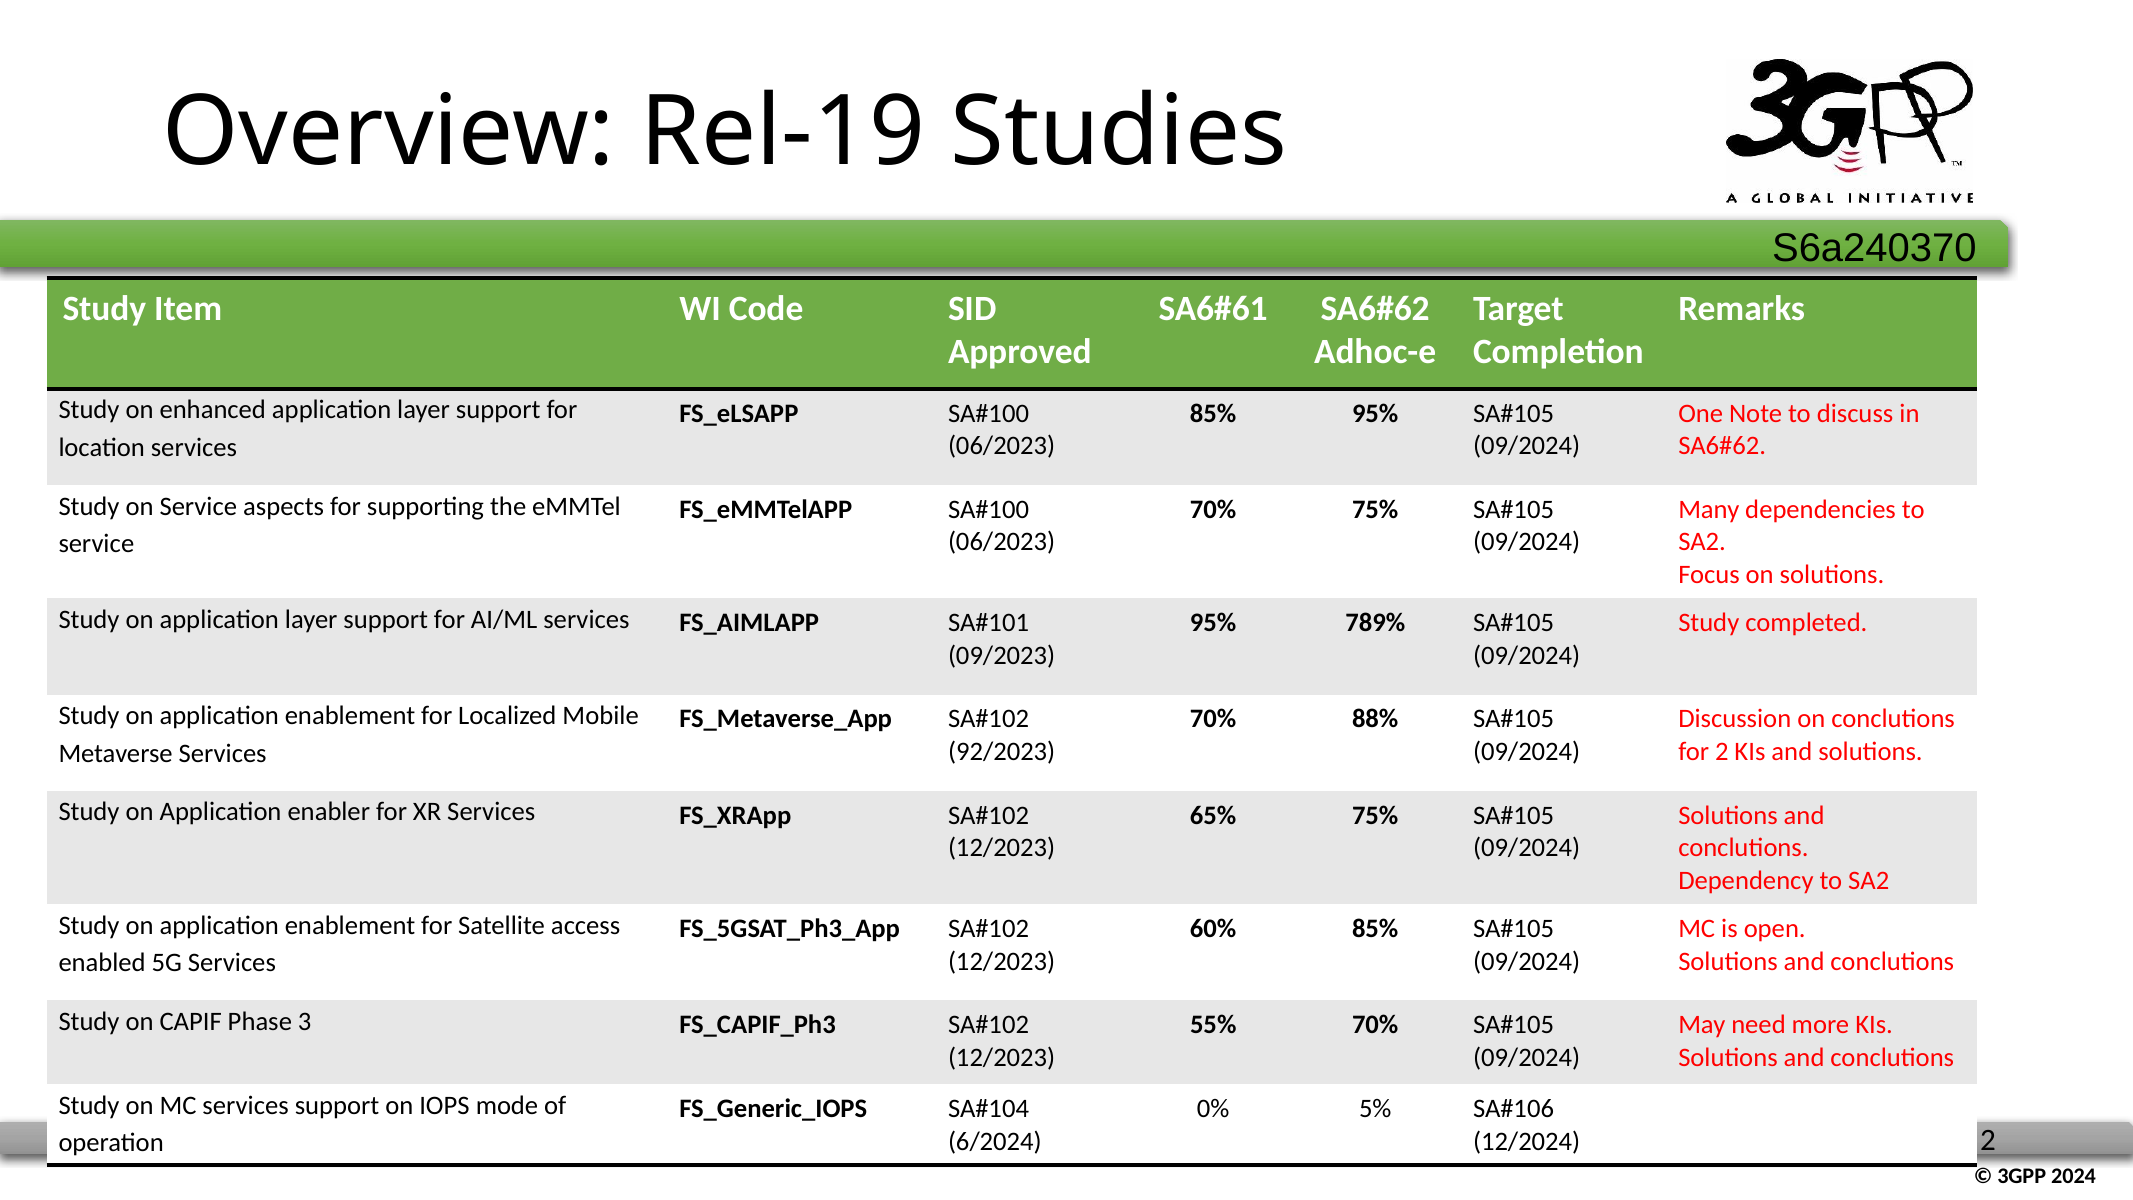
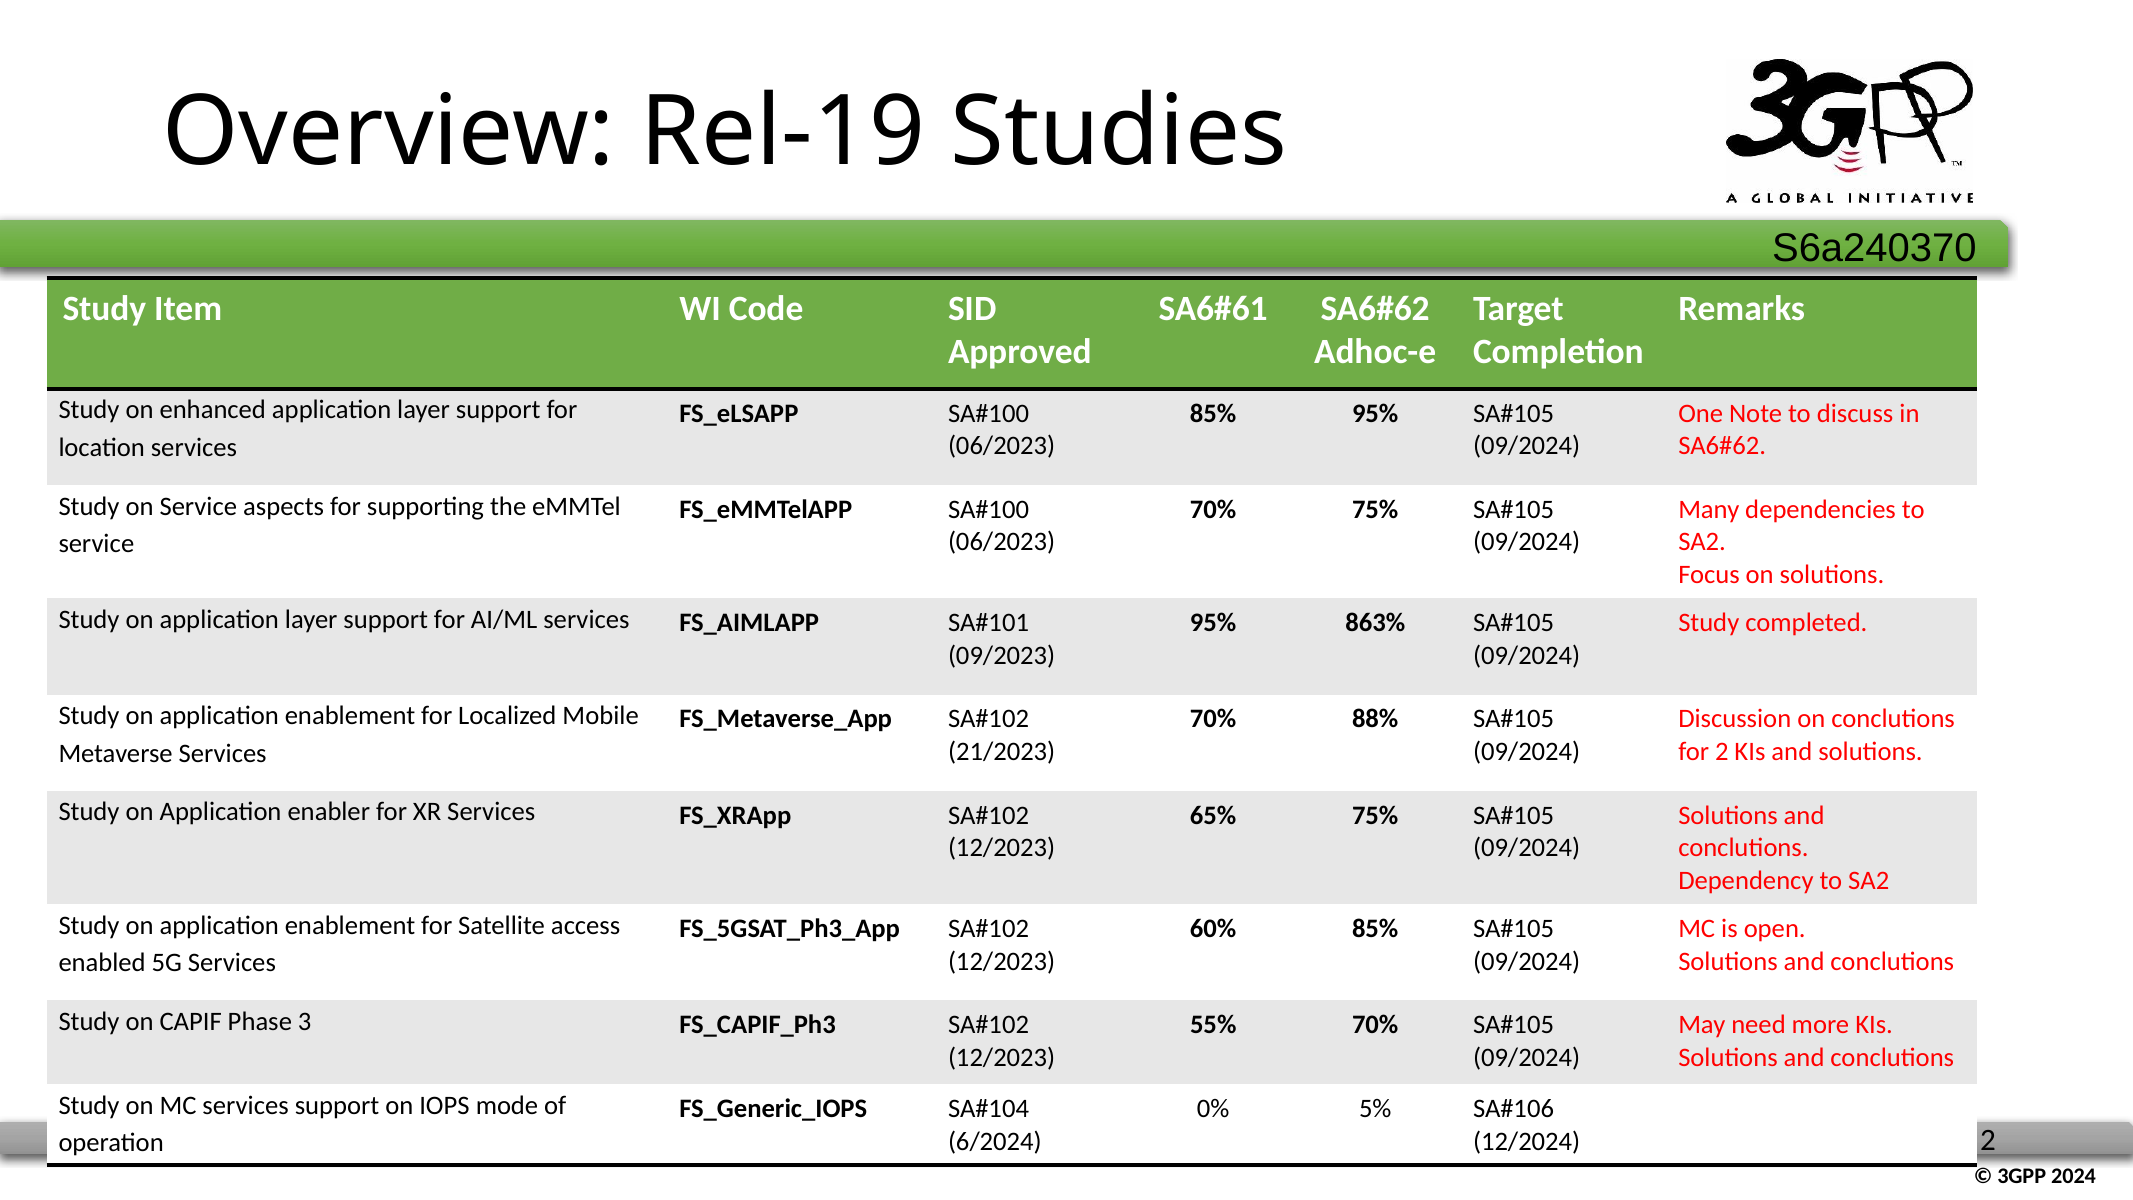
789%: 789% -> 863% (1375, 623)
92/2023: 92/2023 -> 21/2023 (1002, 751)
